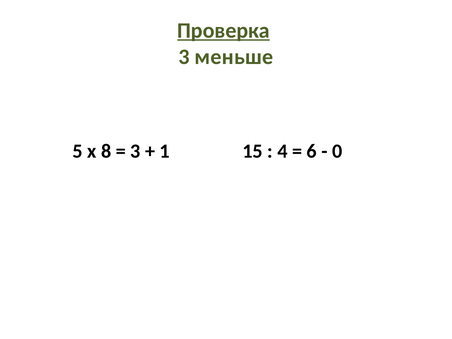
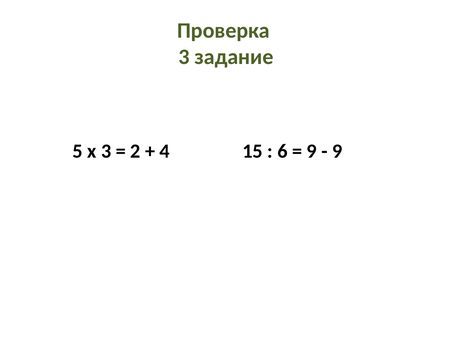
Проверка underline: present -> none (223, 31)
меньше: меньше -> задание (234, 57)
х 8: 8 -> 3 (106, 151)
3: 3 -> 2 (135, 151)
1: 1 -> 4 (165, 151)
4: 4 -> 6 (282, 151)
6: 6 -> 9 (312, 151)
0: 0 -> 9 (337, 151)
